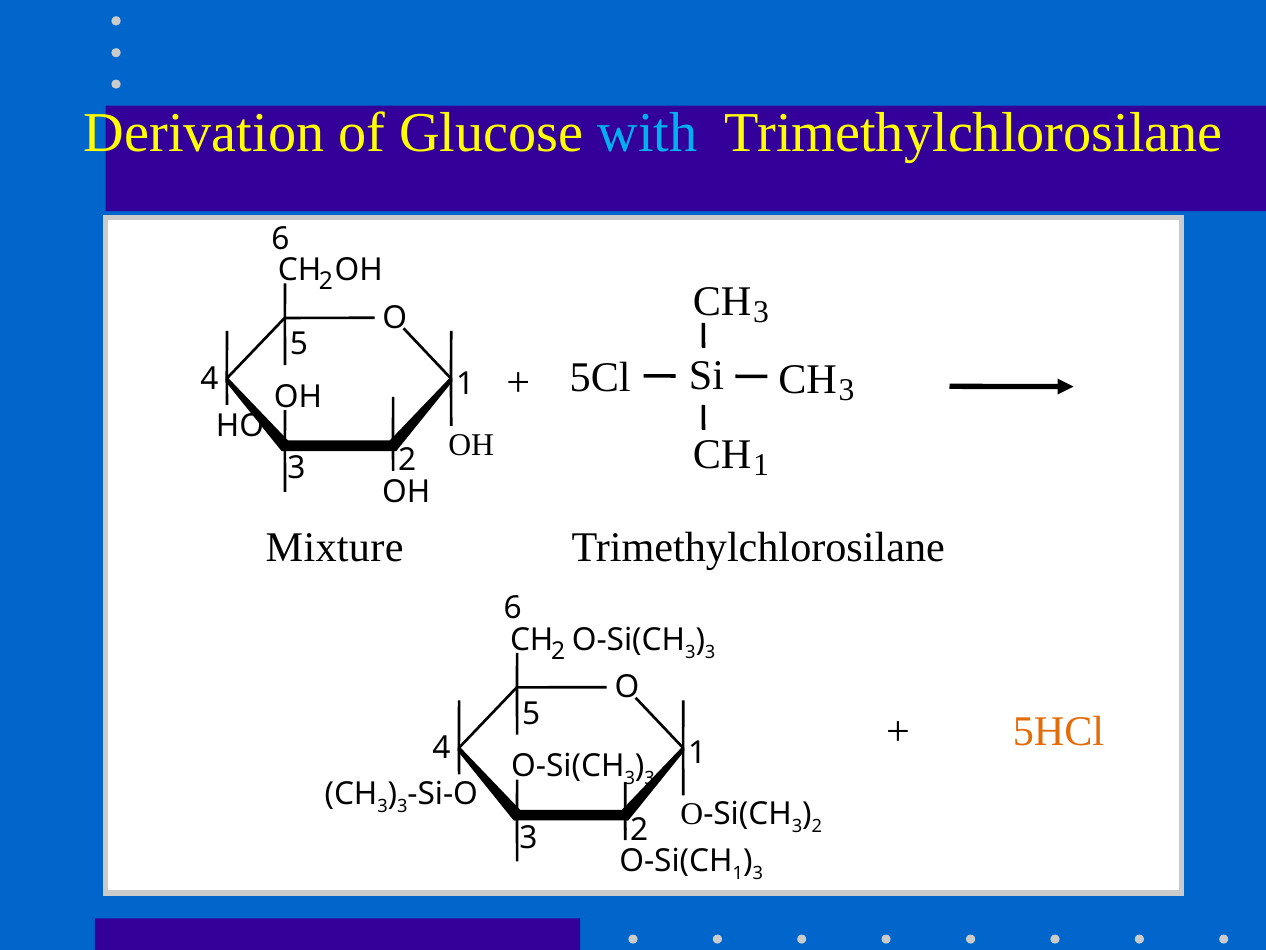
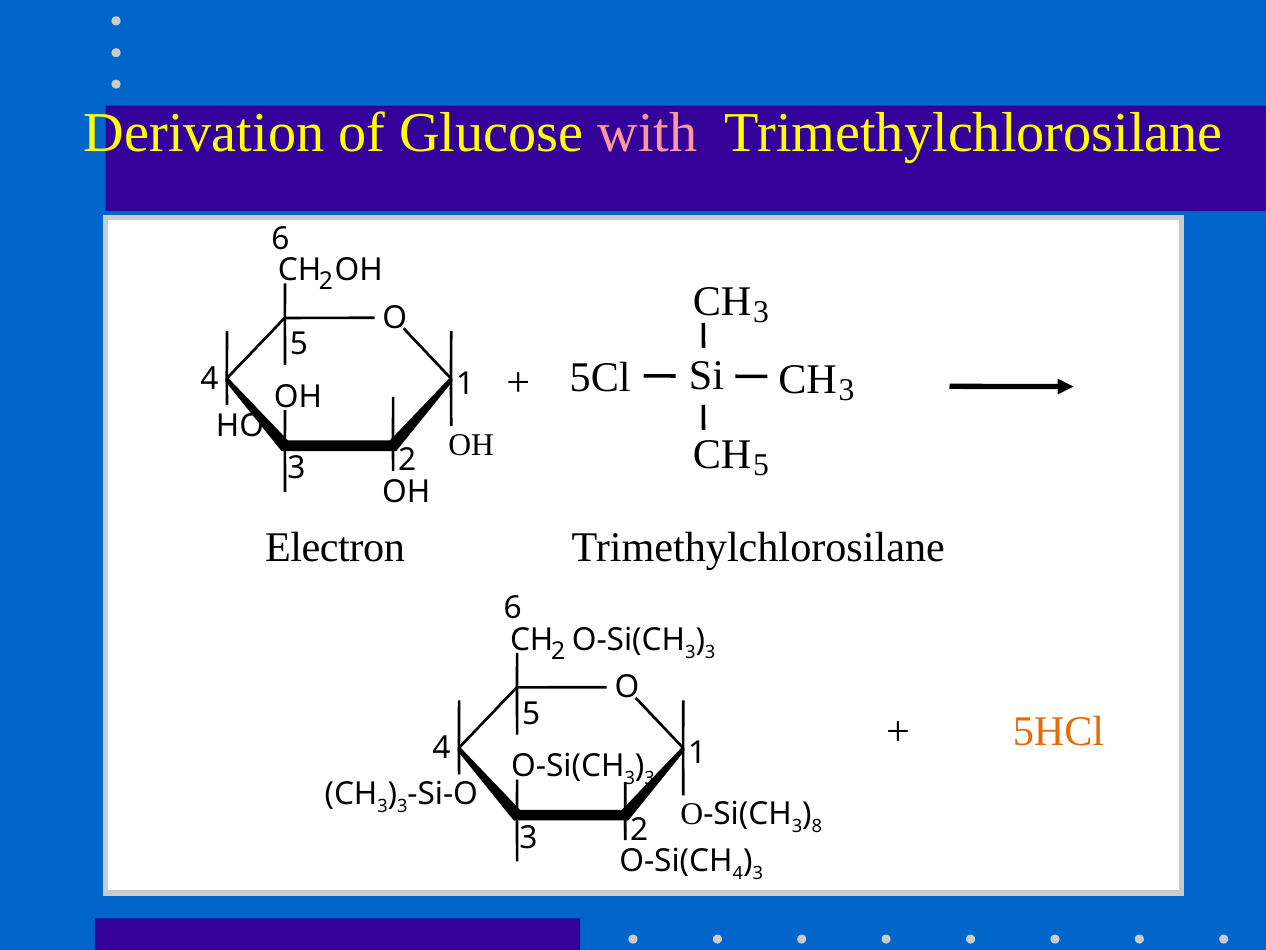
with colour: light blue -> pink (648, 133)
CH 1: 1 -> 5 (761, 465)
Mixture: Mixture -> Electron (335, 547)
2: 2 -> 8 (817, 826)
1: 1 -> 4 (738, 873)
